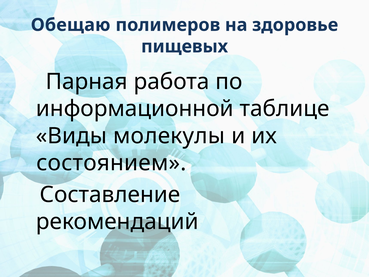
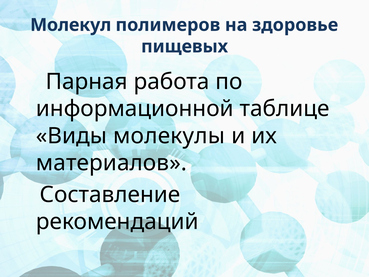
Обещаю: Обещаю -> Молекул (71, 25)
состоянием: состоянием -> материалов (111, 163)
